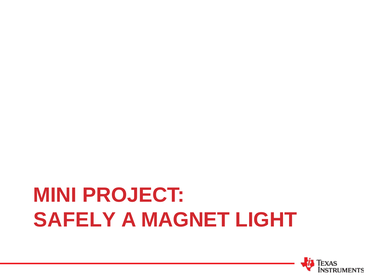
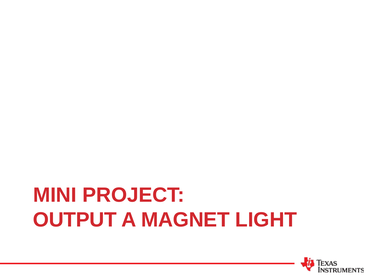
SAFELY: SAFELY -> OUTPUT (75, 220)
